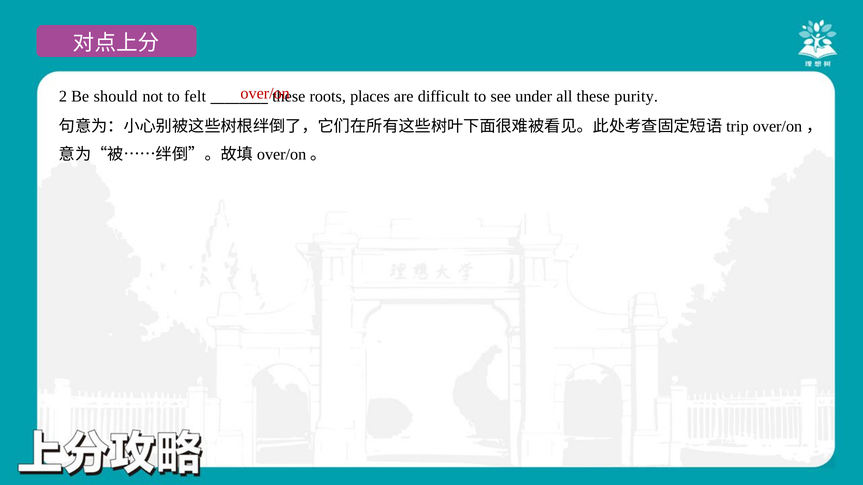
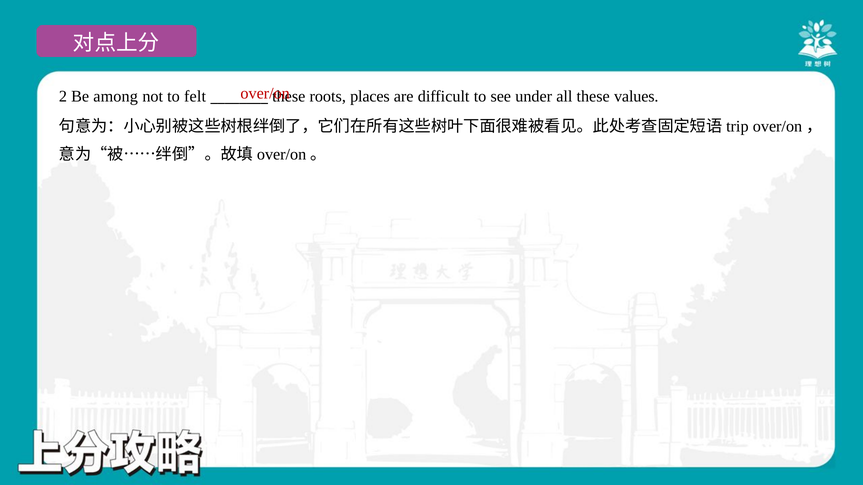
should: should -> among (116, 97)
purity: purity -> values (636, 97)
